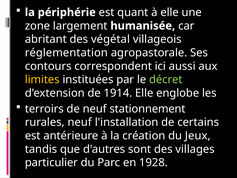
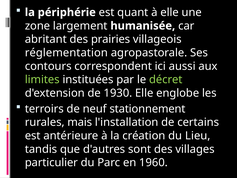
végétal: végétal -> prairies (111, 39)
limites colour: yellow -> light green (42, 80)
1914: 1914 -> 1930 (118, 93)
rurales neuf: neuf -> mais (80, 122)
Jeux: Jeux -> Lieu (198, 136)
1928: 1928 -> 1960 (153, 162)
